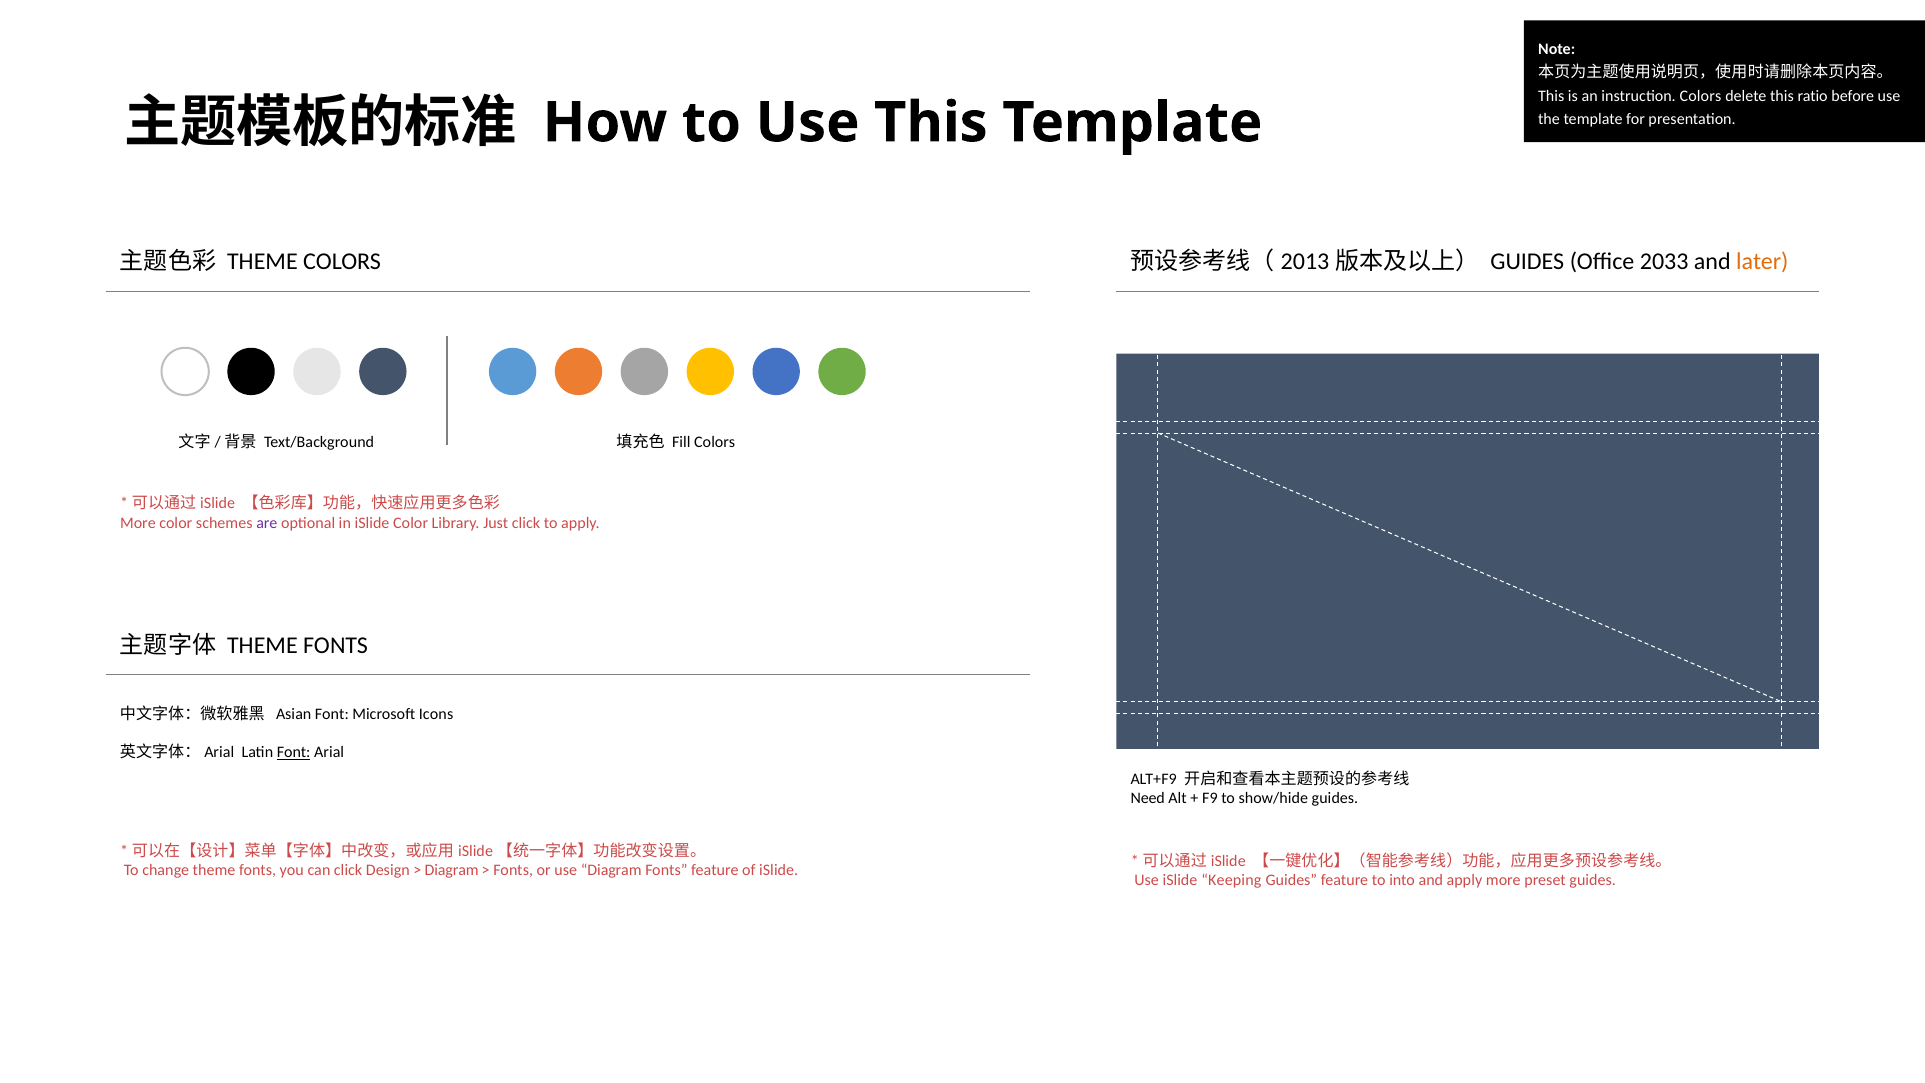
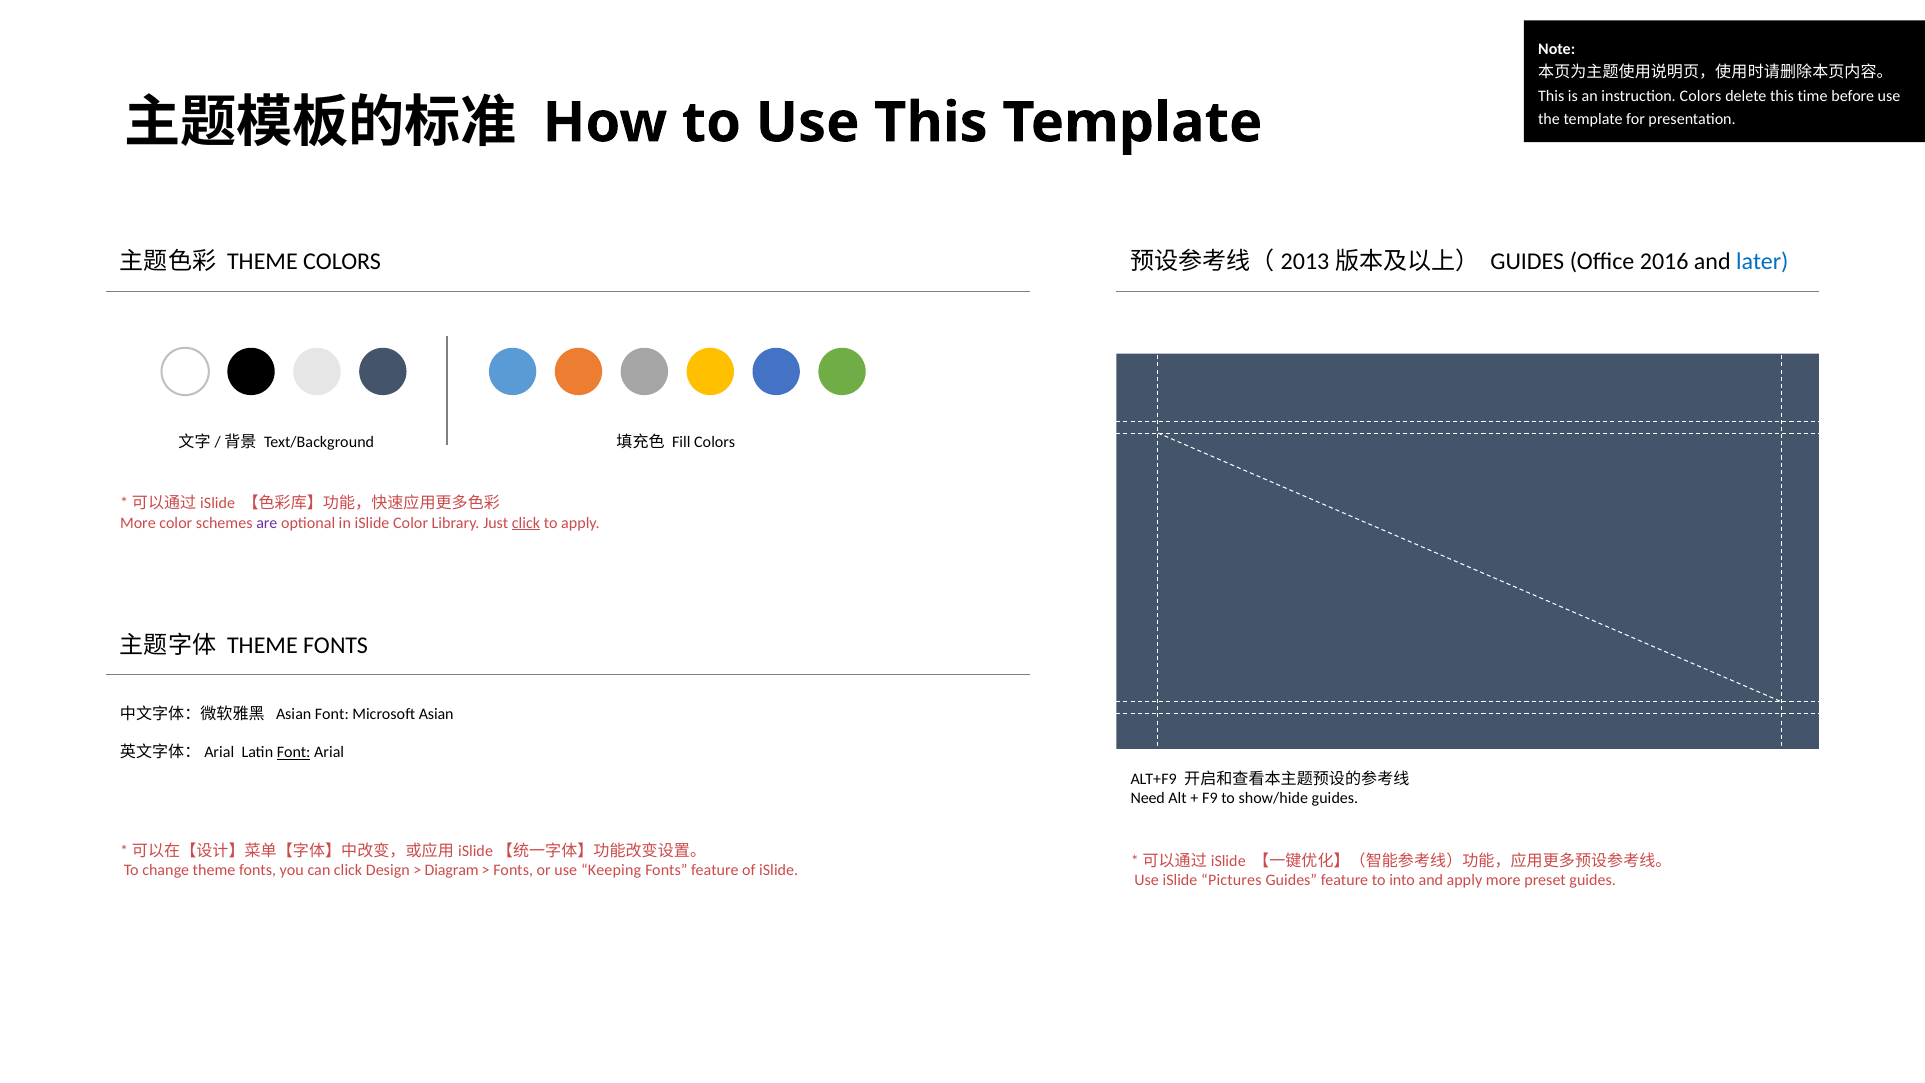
ratio: ratio -> time (1813, 96)
2033: 2033 -> 2016 (1664, 262)
later colour: orange -> blue (1762, 262)
click underline: none -> present (526, 523)
Microsoft Icons: Icons -> Asian (436, 714)
use Diagram: Diagram -> Keeping (611, 870)
Keeping: Keeping -> Pictures (1231, 880)
